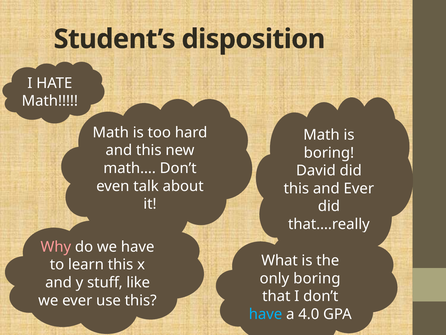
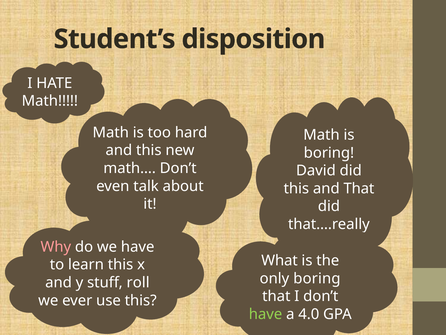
and Ever: Ever -> That (359, 188)
like: like -> roll (138, 282)
have colour: light blue -> light green (266, 314)
